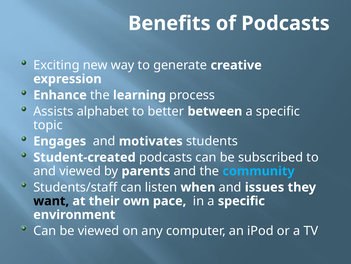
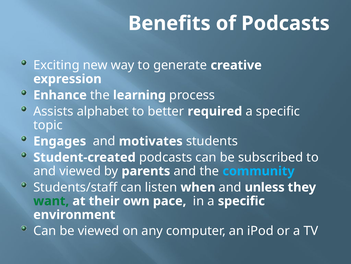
between: between -> required (215, 111)
issues: issues -> unless (265, 187)
want colour: black -> green (51, 200)
